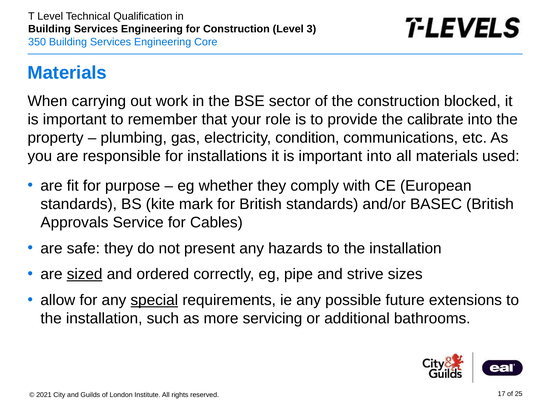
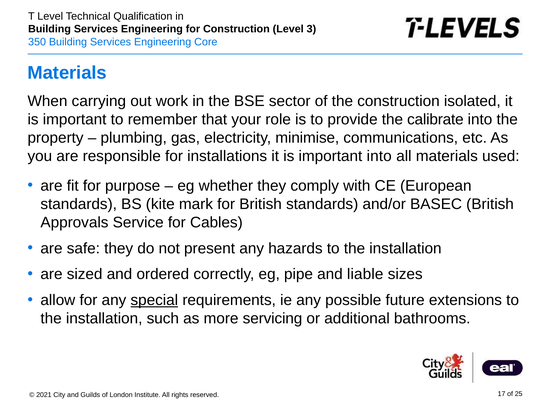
blocked: blocked -> isolated (472, 101)
condition: condition -> minimise (307, 138)
sized underline: present -> none (85, 275)
strive: strive -> liable (365, 275)
